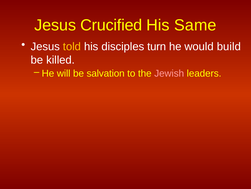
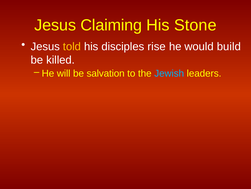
Crucified: Crucified -> Claiming (111, 25)
Same: Same -> Stone (195, 25)
turn: turn -> rise (157, 46)
Jewish colour: pink -> light blue (169, 73)
